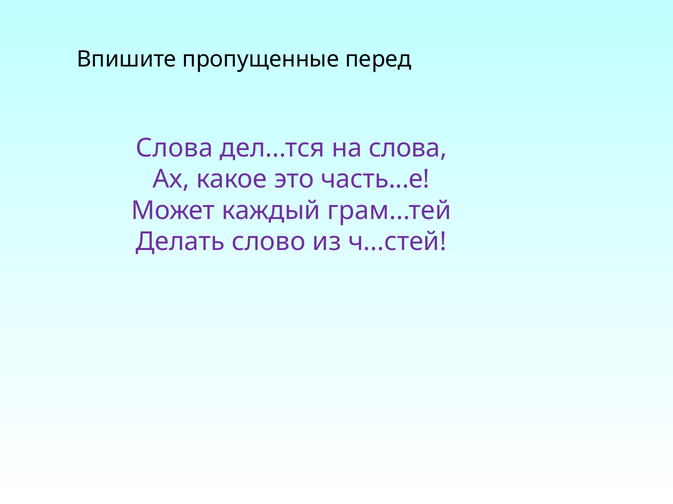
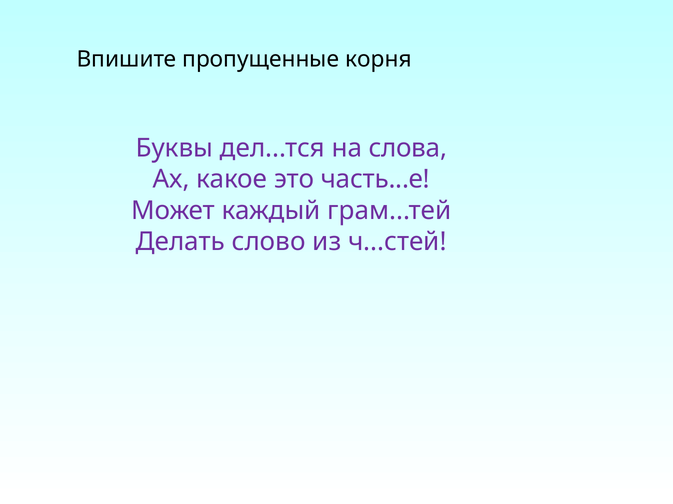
перед: перед -> корня (378, 59)
Слова: Слова -> Буквы (174, 148)
